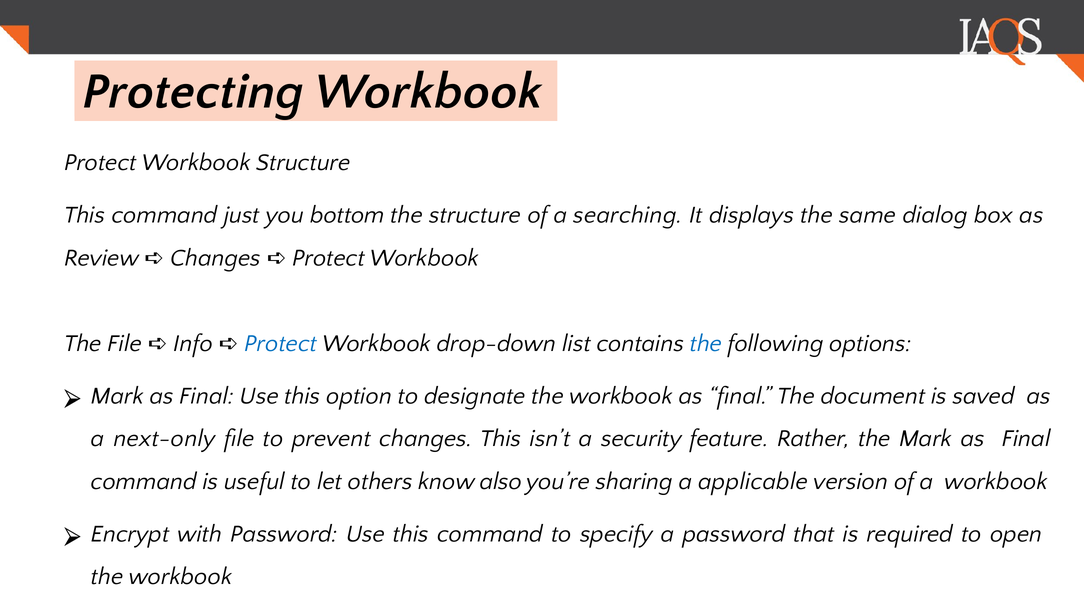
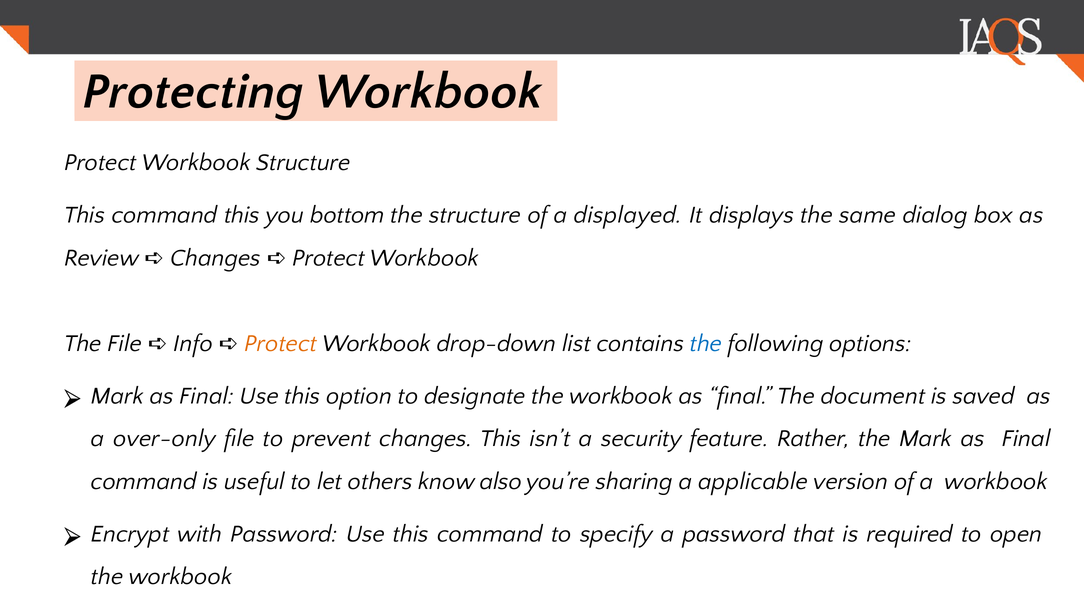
command just: just -> this (242, 215)
searching: searching -> displayed (628, 215)
Protect colour: blue -> orange (281, 343)
next-only: next-only -> over-only (165, 438)
